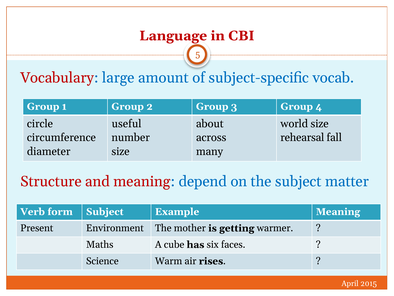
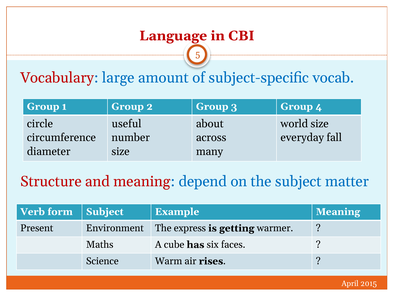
rehearsal: rehearsal -> everyday (302, 137)
mother: mother -> express (190, 228)
